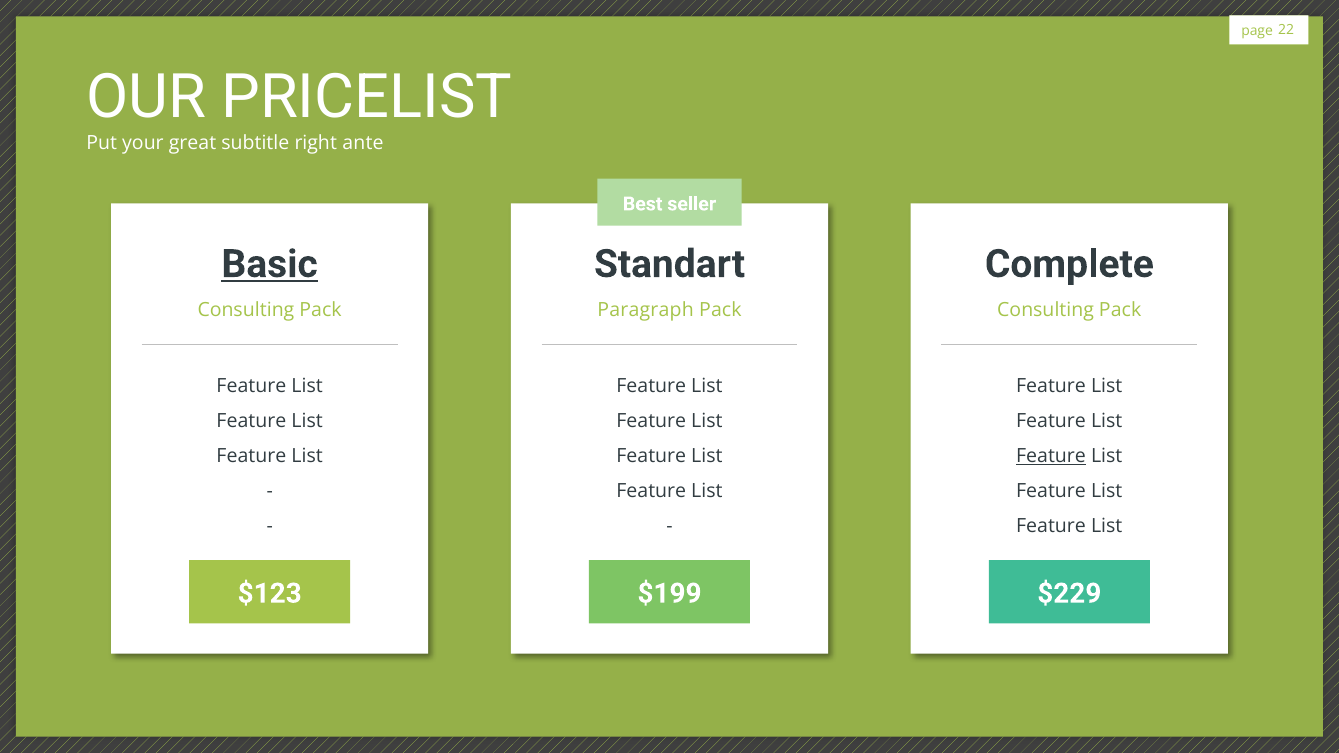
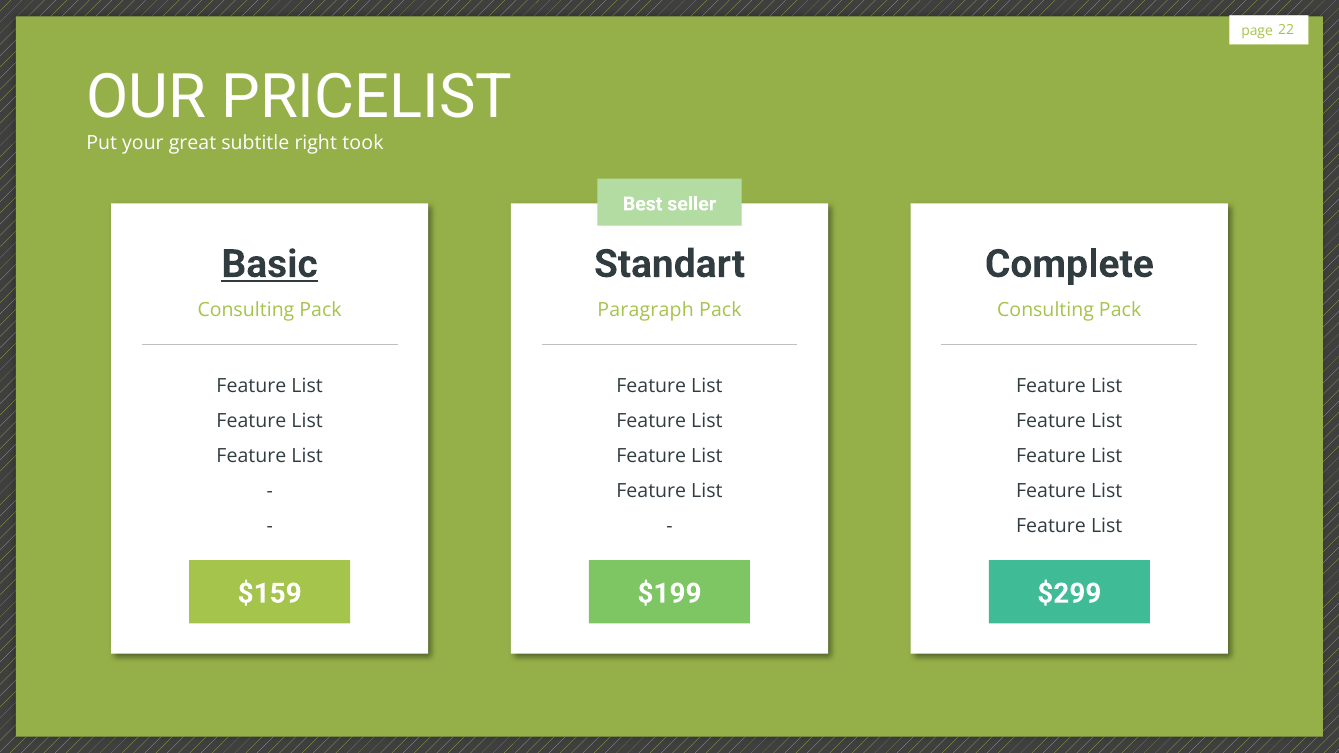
ante: ante -> took (363, 143)
Feature underline: present -> none (1051, 456)
$123: $123 -> $159 (270, 594)
$229: $229 -> $299 (1069, 594)
